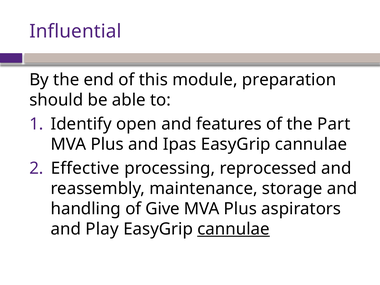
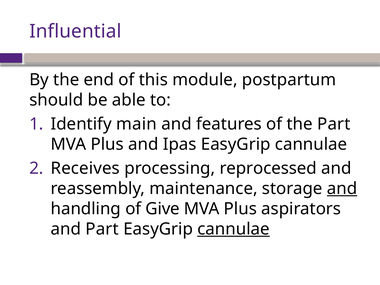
preparation: preparation -> postpartum (289, 80)
open: open -> main (136, 124)
Effective: Effective -> Receives (85, 168)
and underline: none -> present (342, 188)
and Play: Play -> Part (102, 229)
